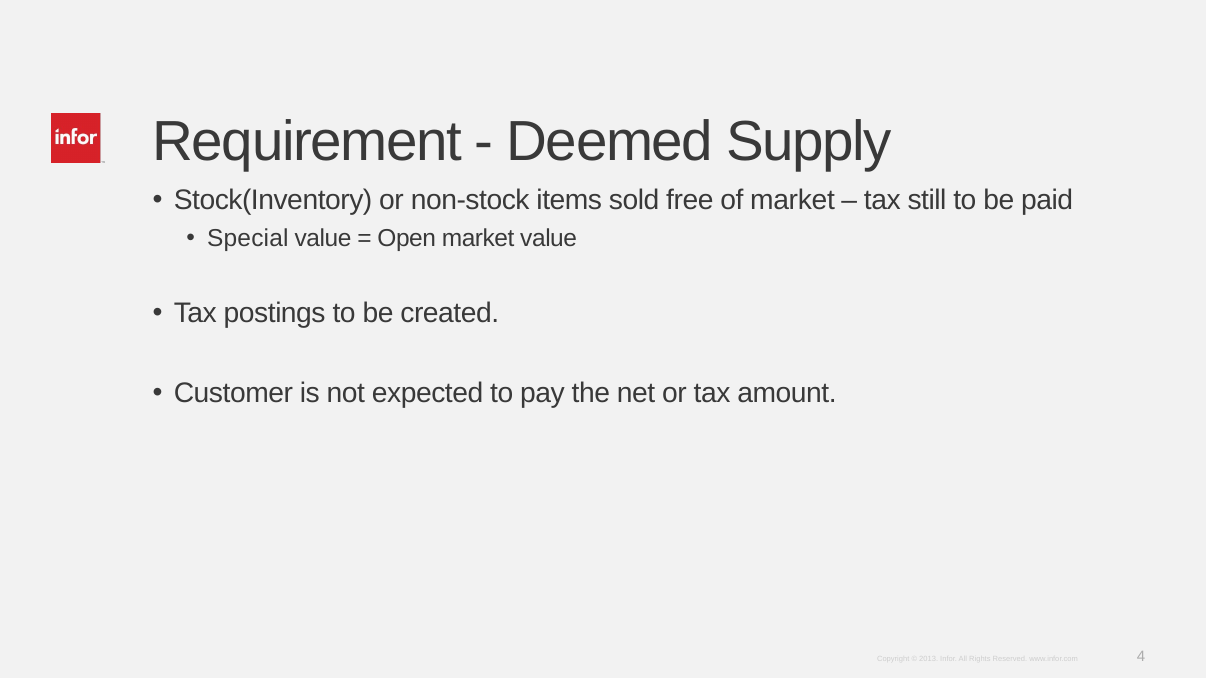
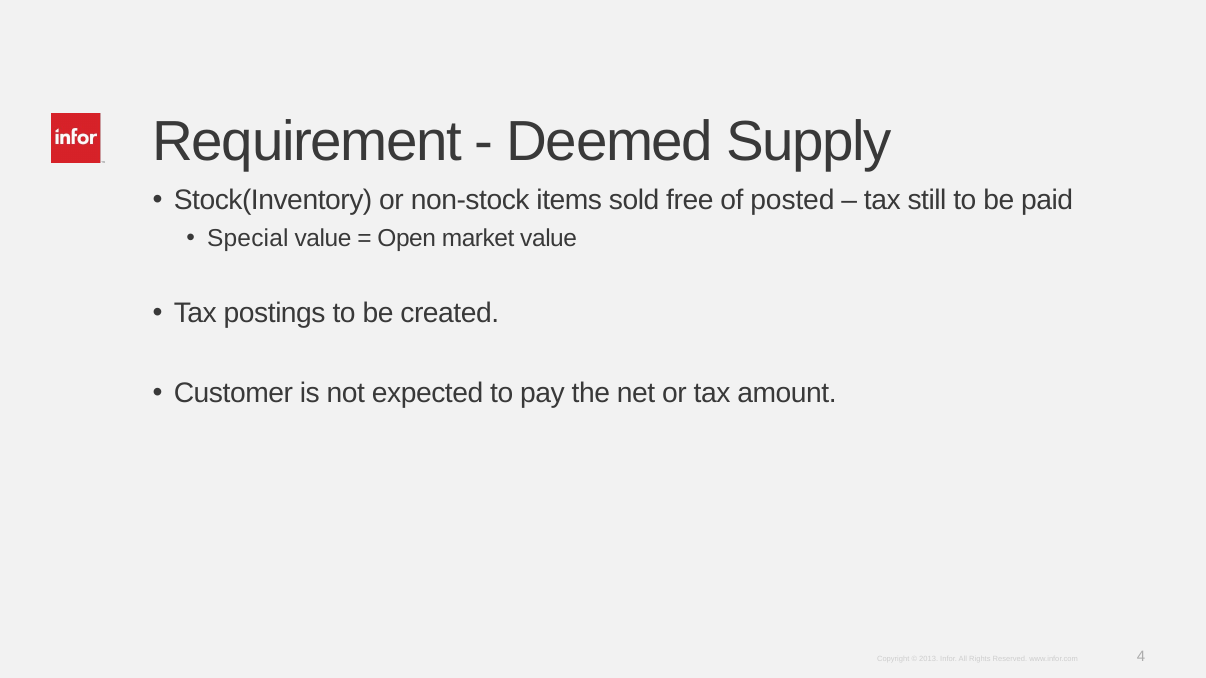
of market: market -> posted (792, 201)
